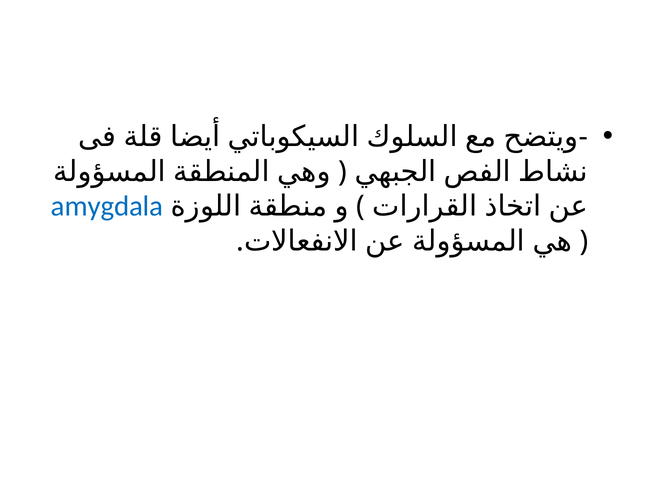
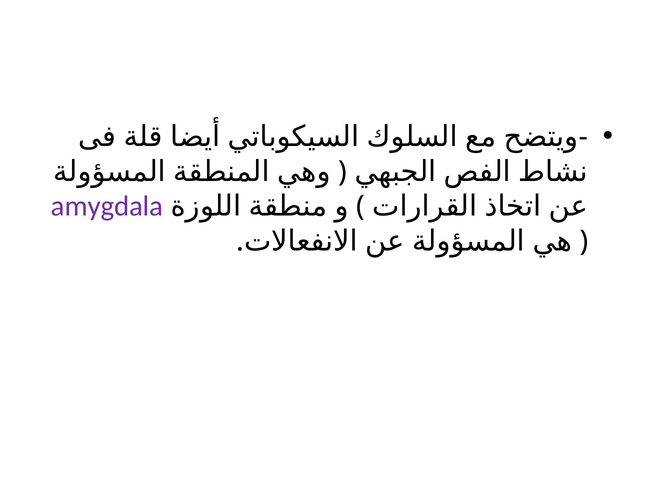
amygdala colour: blue -> purple (107, 206)
